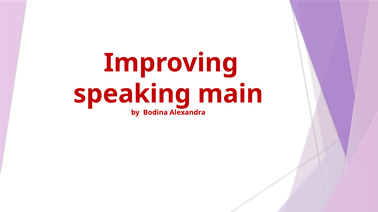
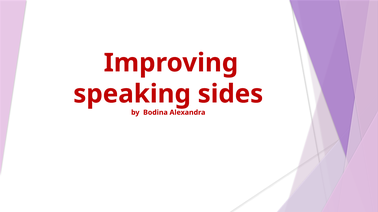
main: main -> sides (230, 94)
